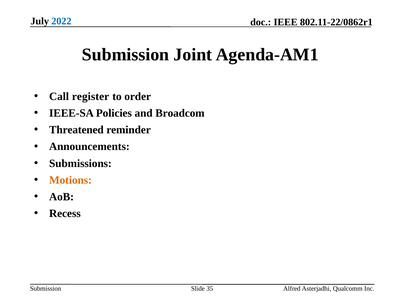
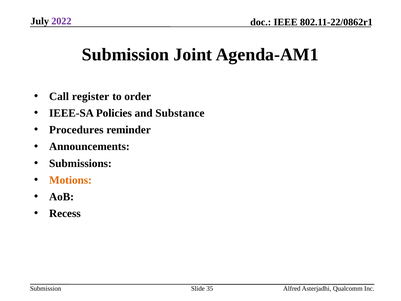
2022 colour: blue -> purple (61, 21)
Broadcom: Broadcom -> Substance (180, 113)
Threatened: Threatened -> Procedures (76, 130)
